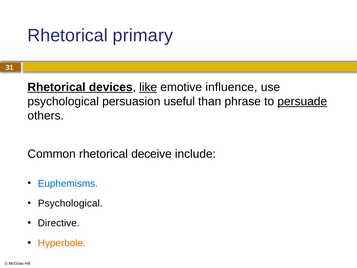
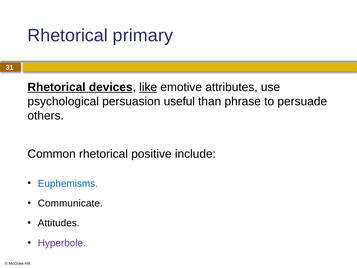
influence: influence -> attributes (231, 87)
persuade underline: present -> none (302, 101)
deceive: deceive -> positive (151, 154)
Psychological: Psychological -> Communicate (70, 203)
Directive: Directive -> Attitudes (59, 223)
Hyperbole colour: orange -> purple (62, 243)
